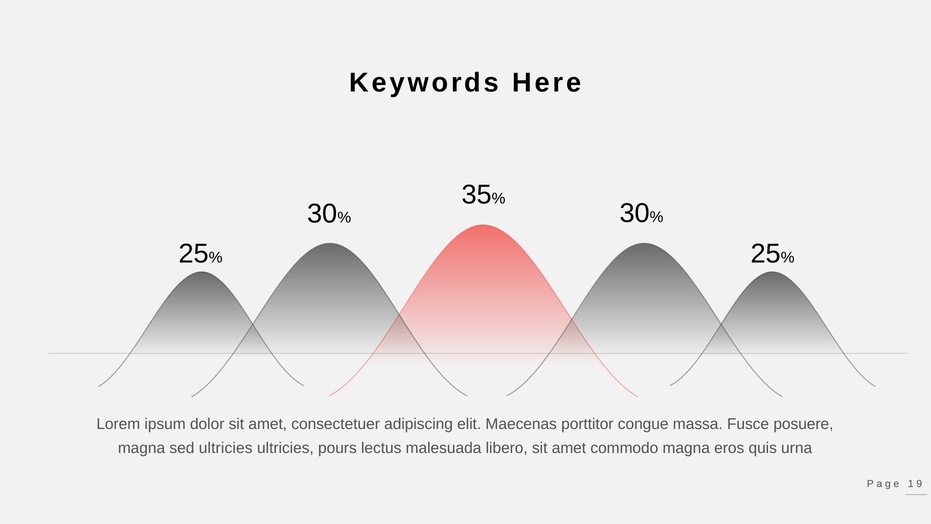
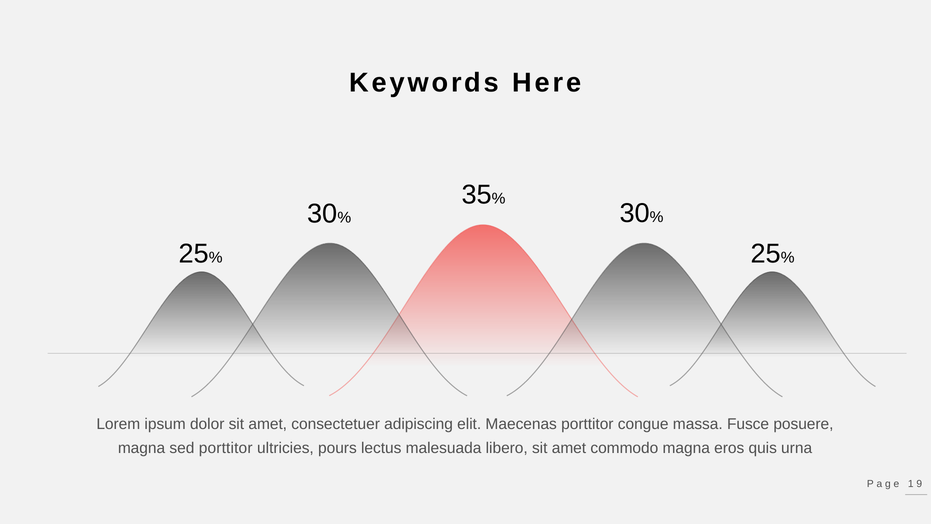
sed ultricies: ultricies -> porttitor (226, 448)
